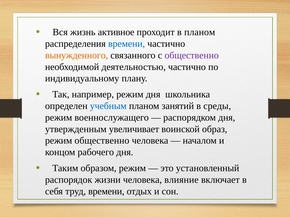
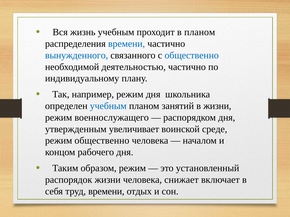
жизнь активное: активное -> учебным (116, 32)
вынужденного colour: orange -> blue (77, 55)
общественно colour: purple -> blue (192, 55)
в среды: среды -> жизни (217, 106)
образ: образ -> среде (215, 129)
влияние: влияние -> снижает (181, 180)
